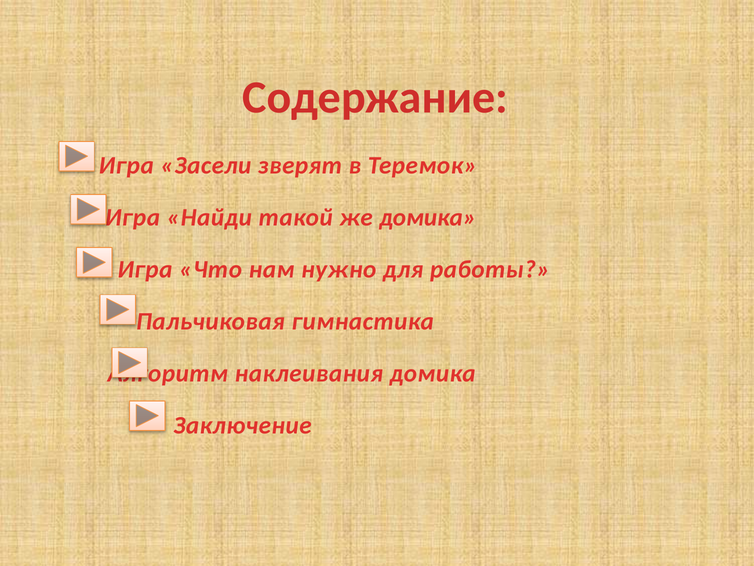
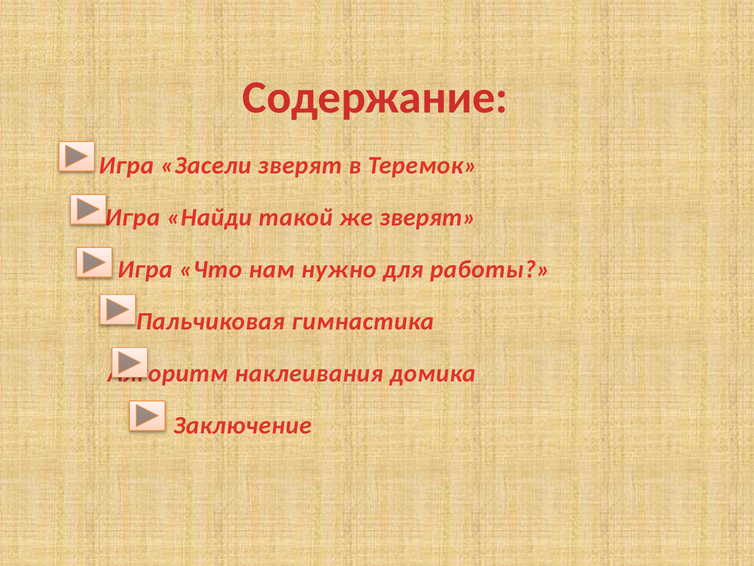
же домика: домика -> зверят (428, 217)
